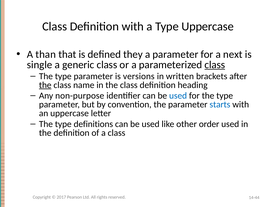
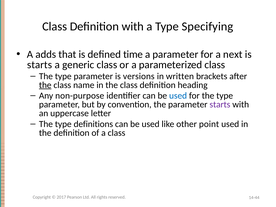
Type Uppercase: Uppercase -> Specifying (208, 26)
than: than -> adds (46, 54)
they: they -> time (133, 54)
single: single -> starts (40, 65)
class underline: present -> none (215, 65)
starts colour: blue -> purple (220, 105)
order: order -> point (209, 124)
